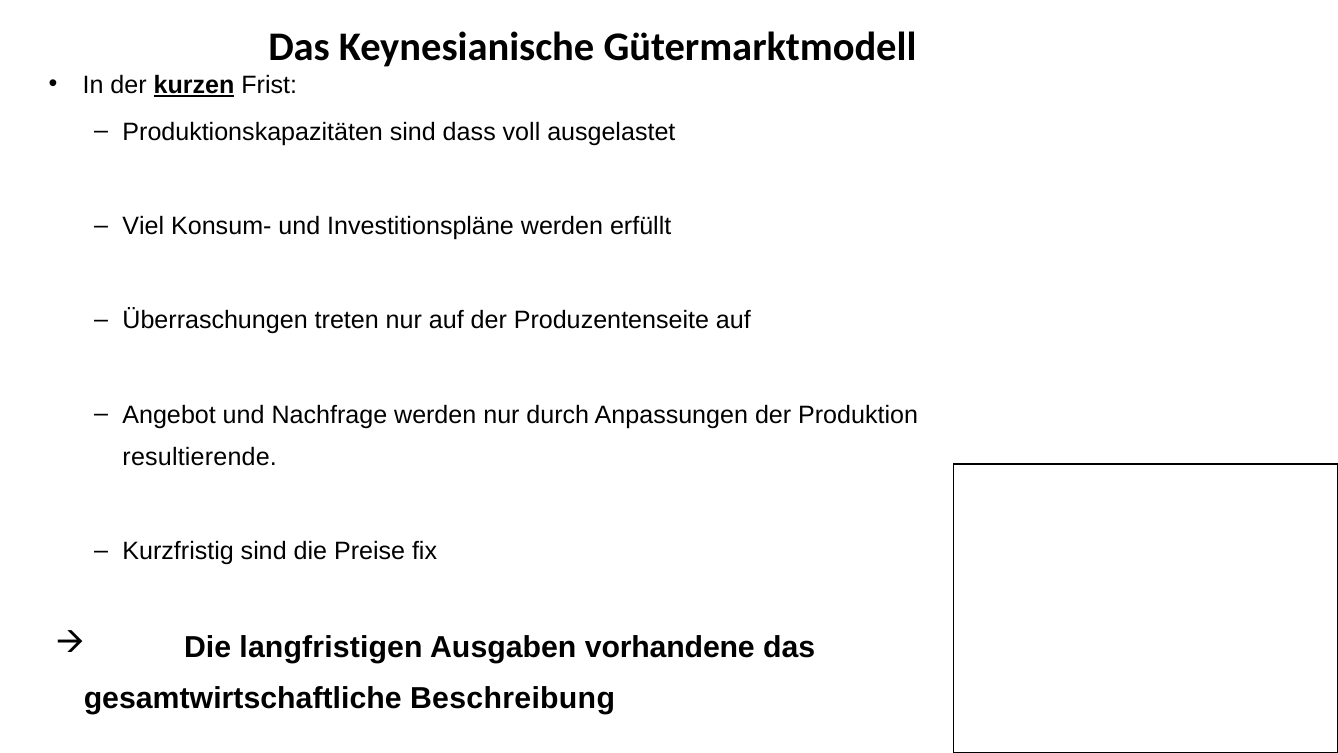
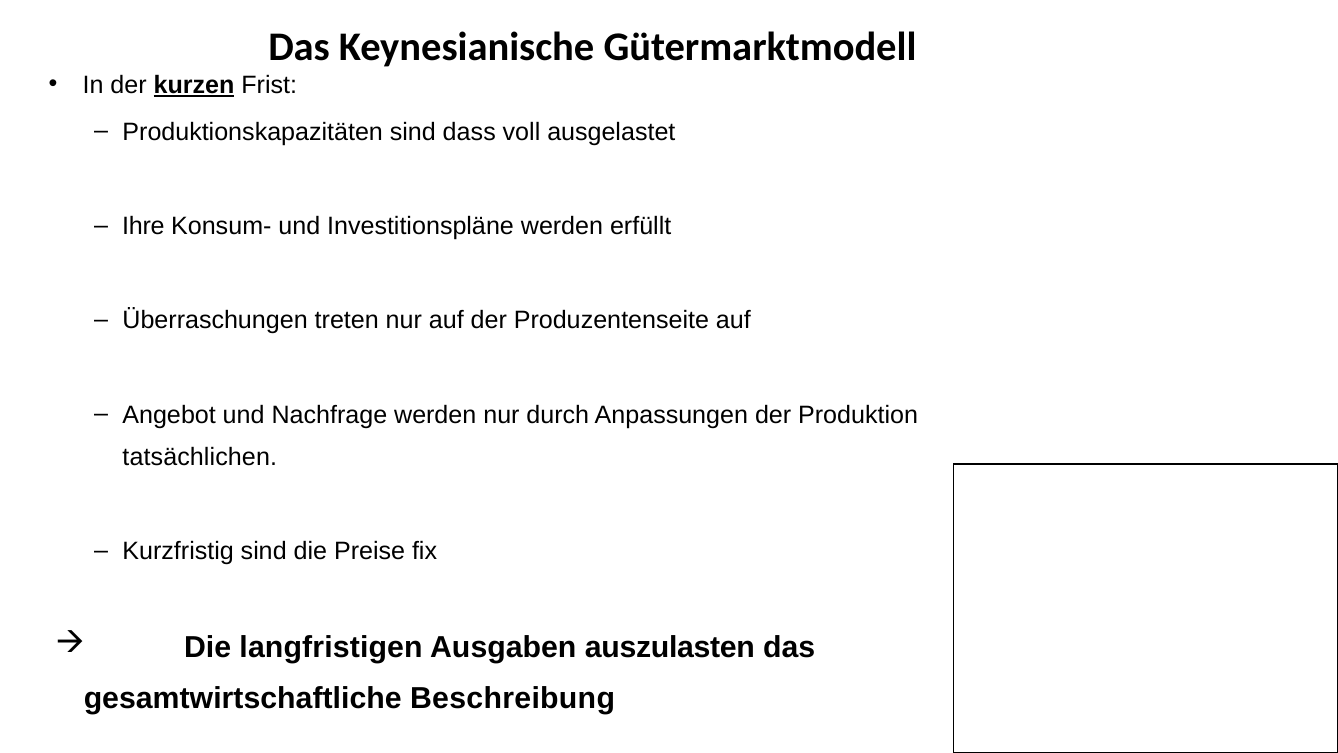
Viel: Viel -> Ihre (143, 226)
resultierende: resultierende -> tatsächlichen (200, 457)
vorhandene: vorhandene -> auszulasten (670, 647)
